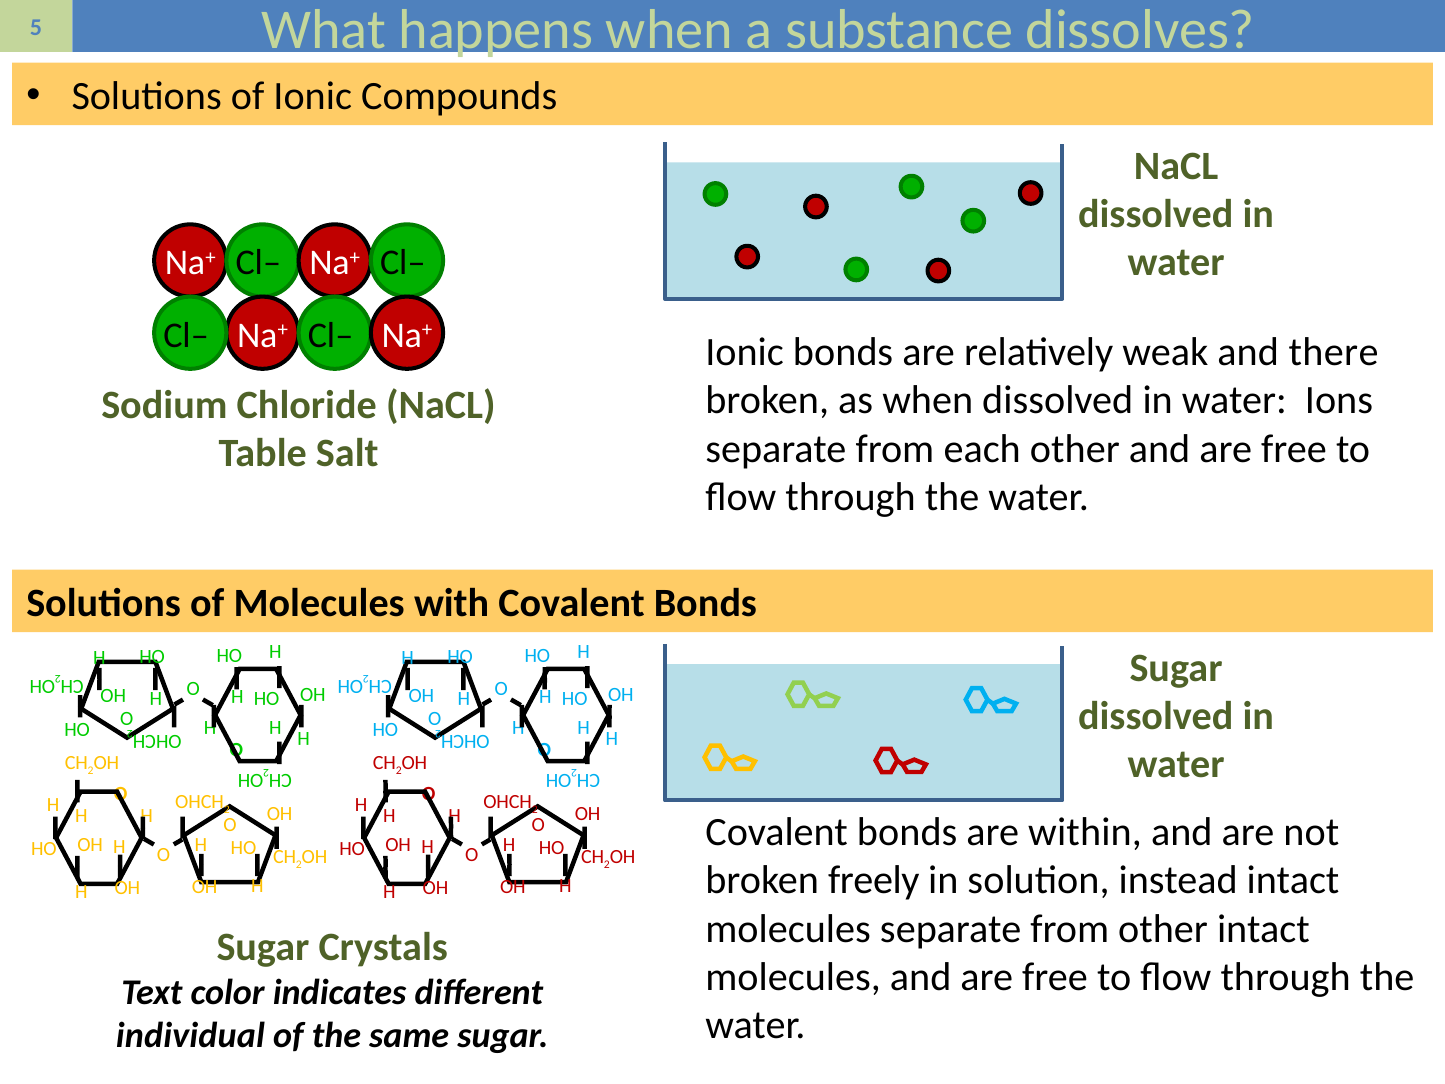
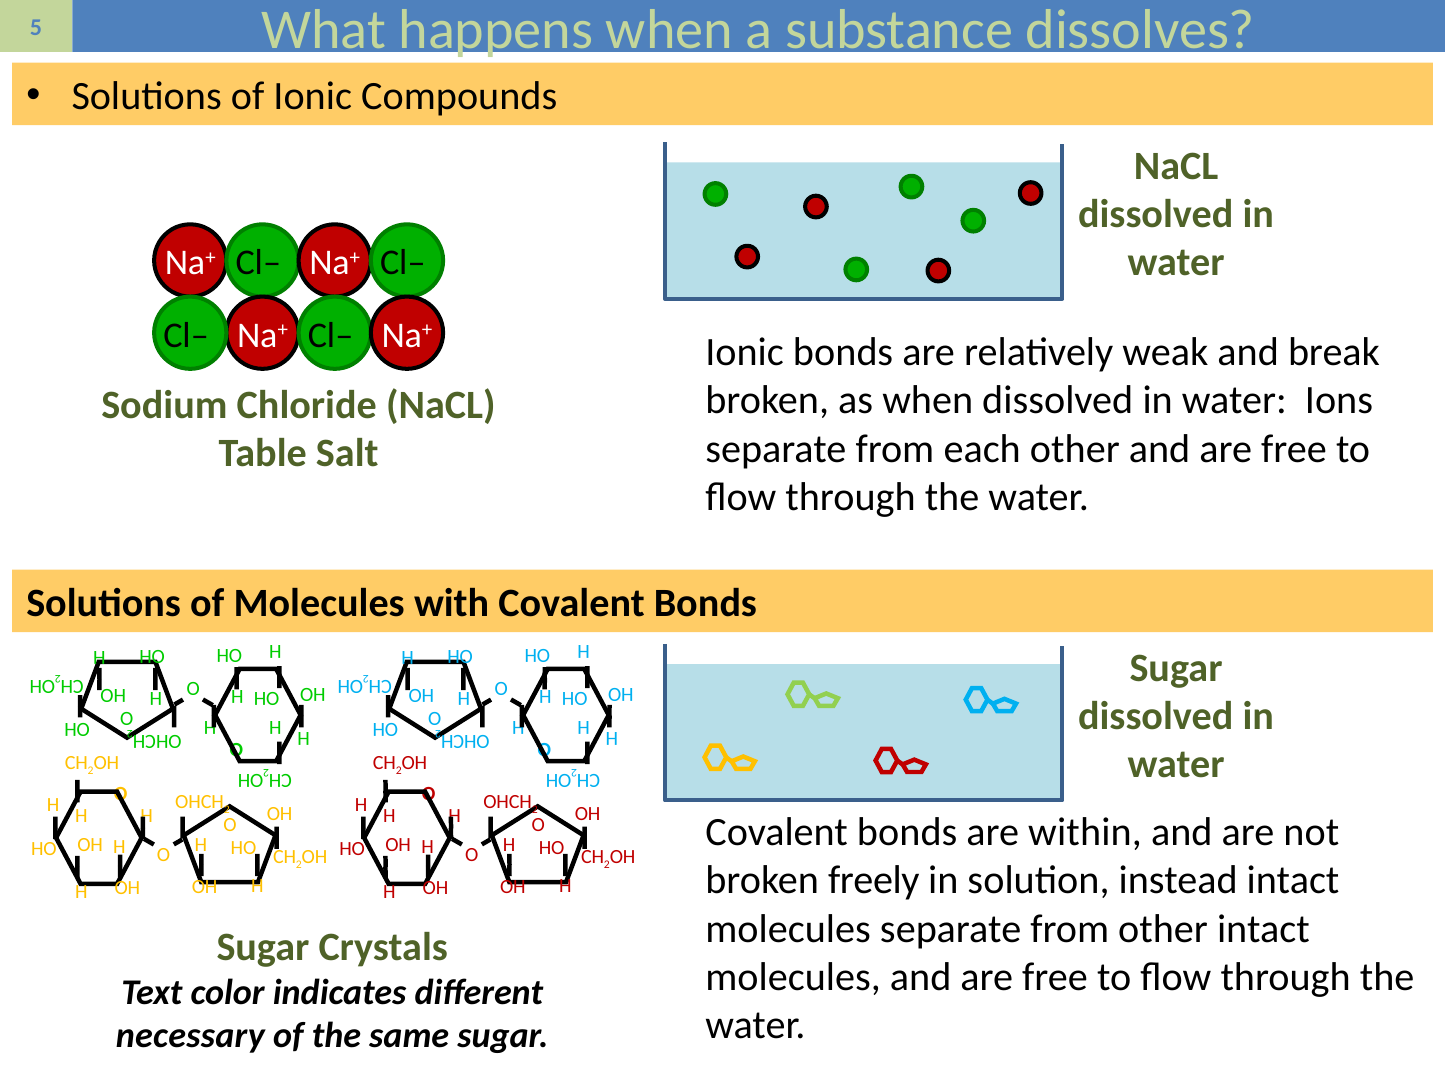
there: there -> break (1334, 352)
individual: individual -> necessary (190, 1036)
